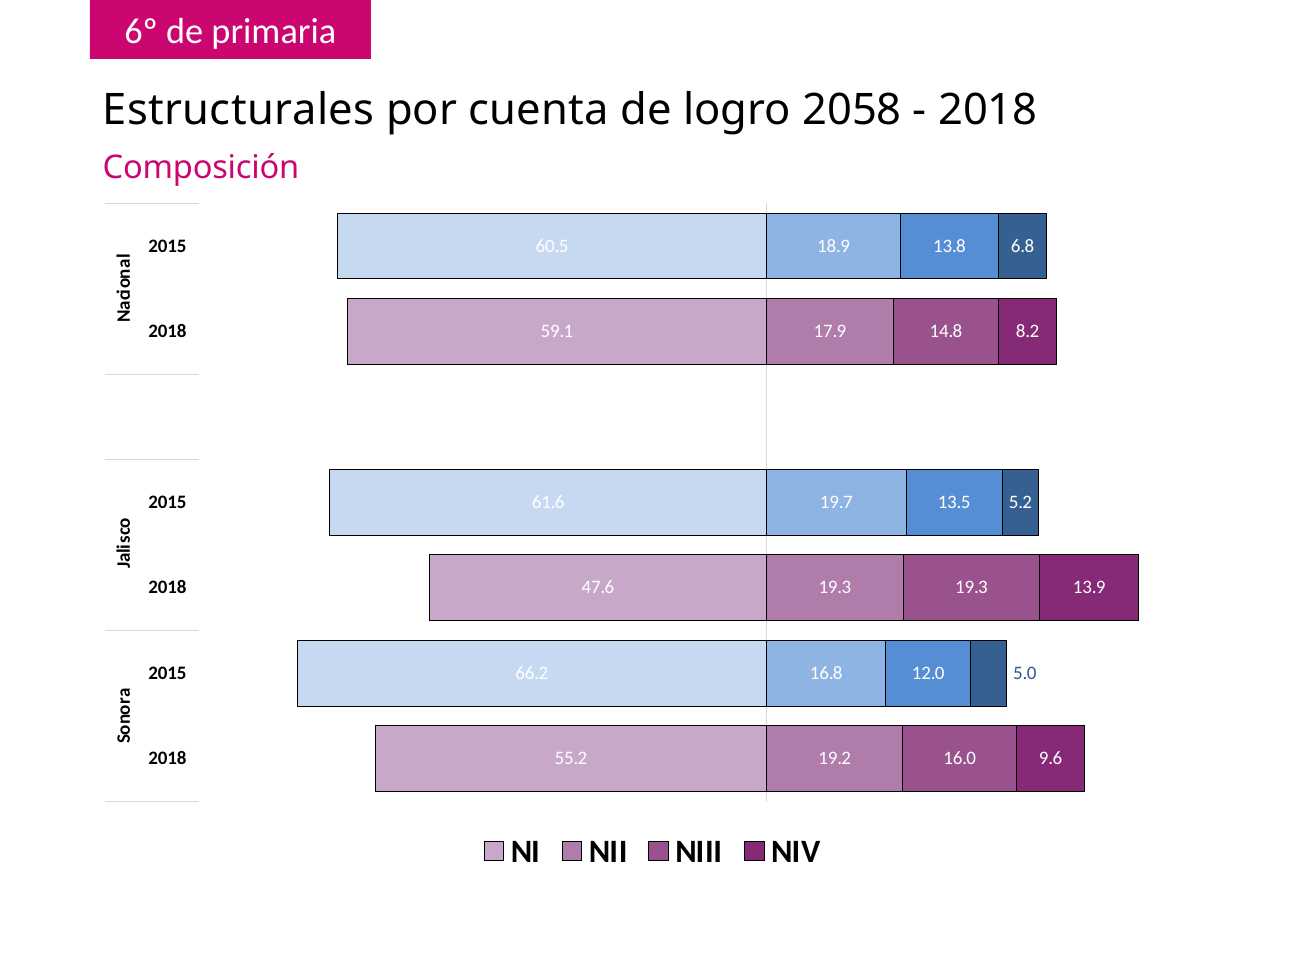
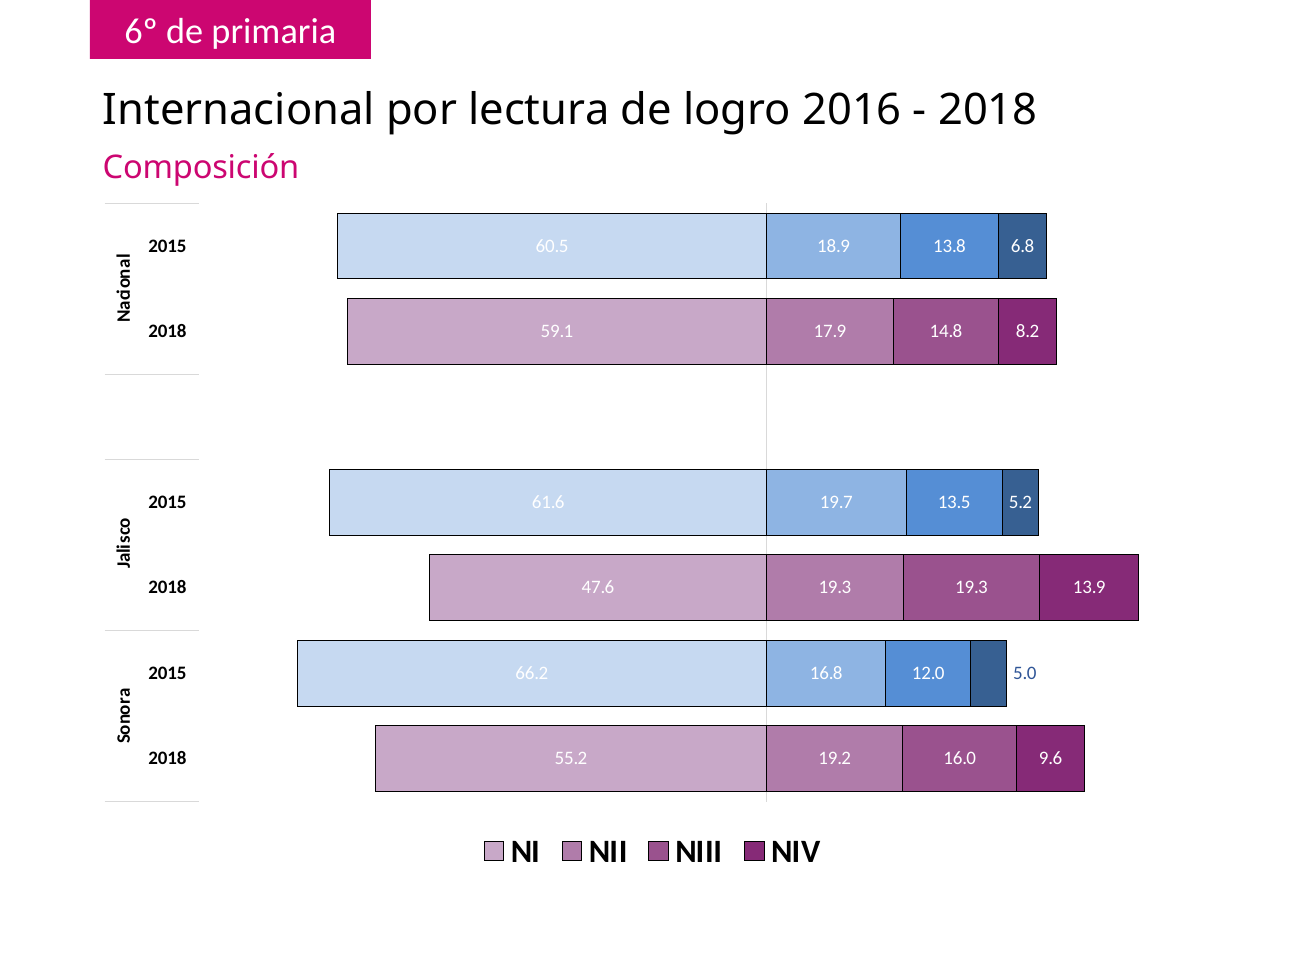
Estructurales: Estructurales -> Internacional (239, 110)
cuenta: cuenta -> lectura (539, 110)
2058: 2058 -> 2016 (852, 110)
